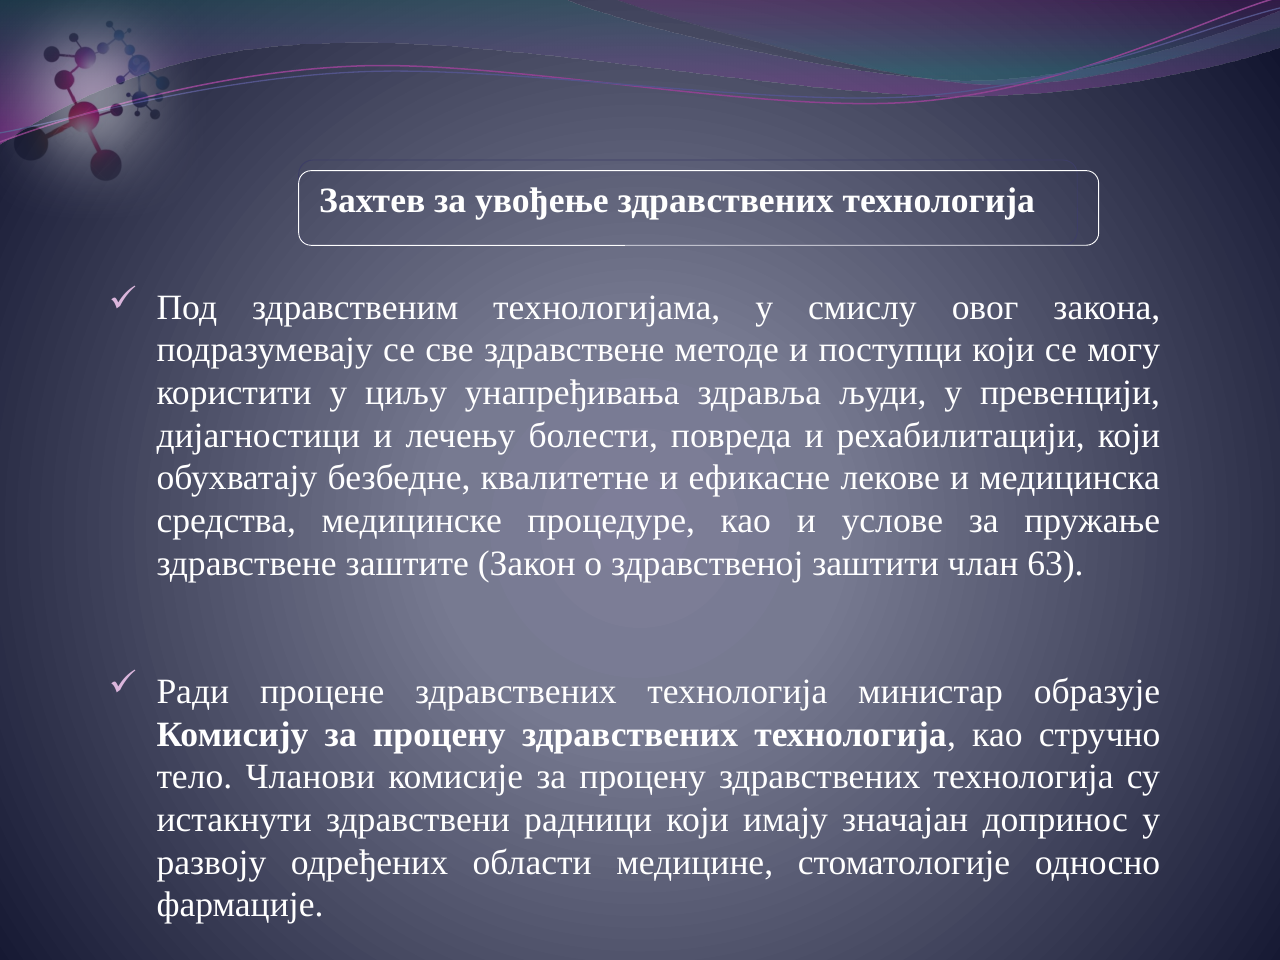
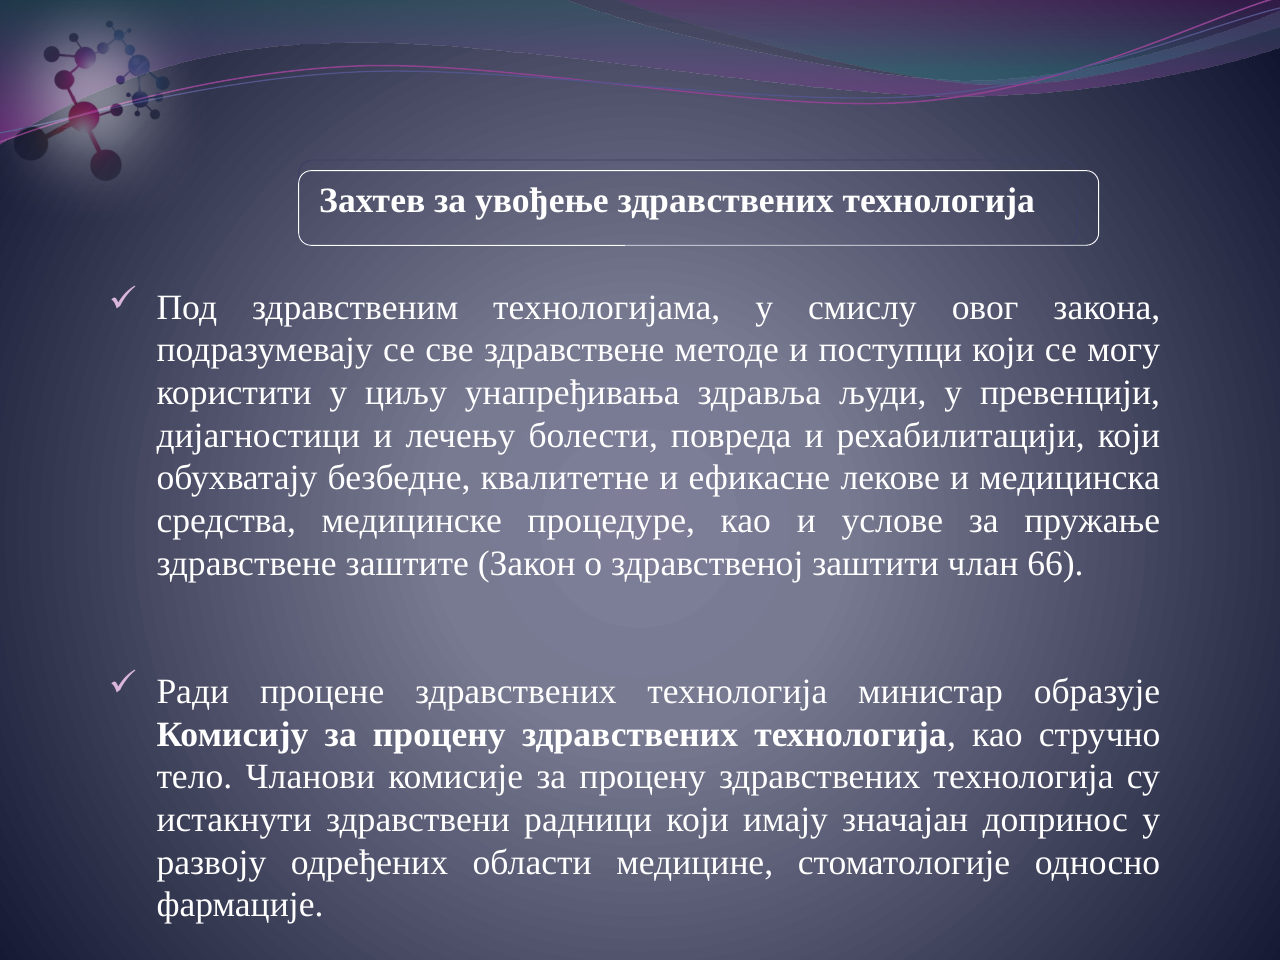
63: 63 -> 66 (1055, 564)
